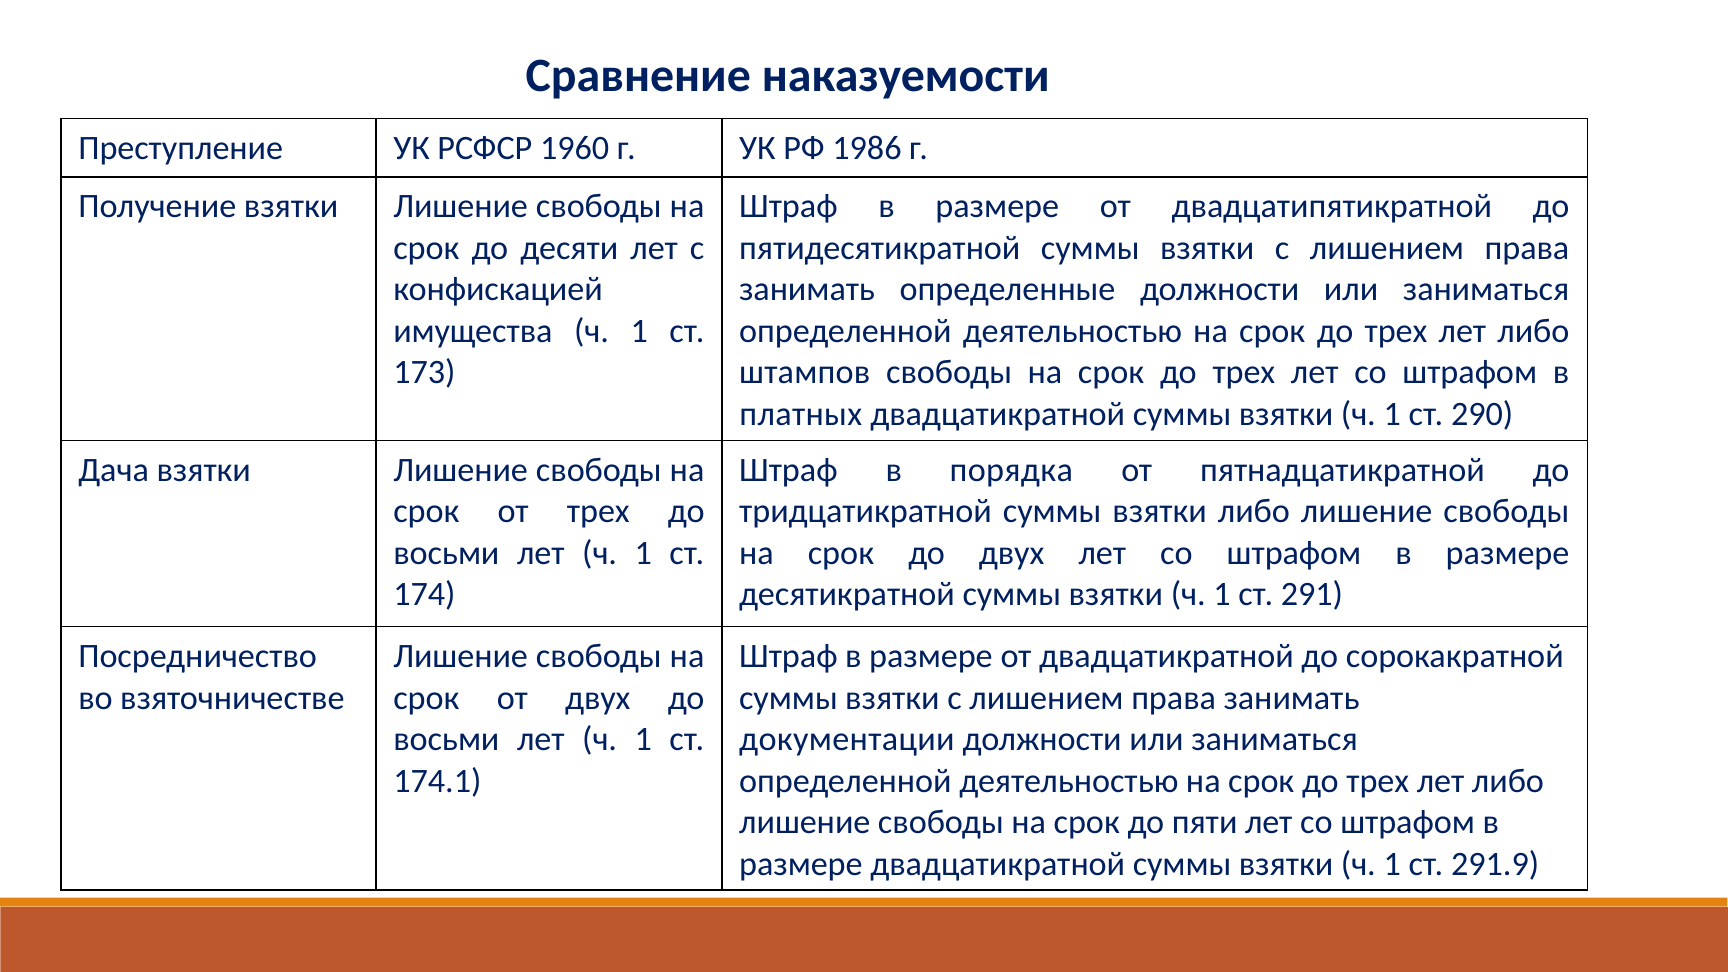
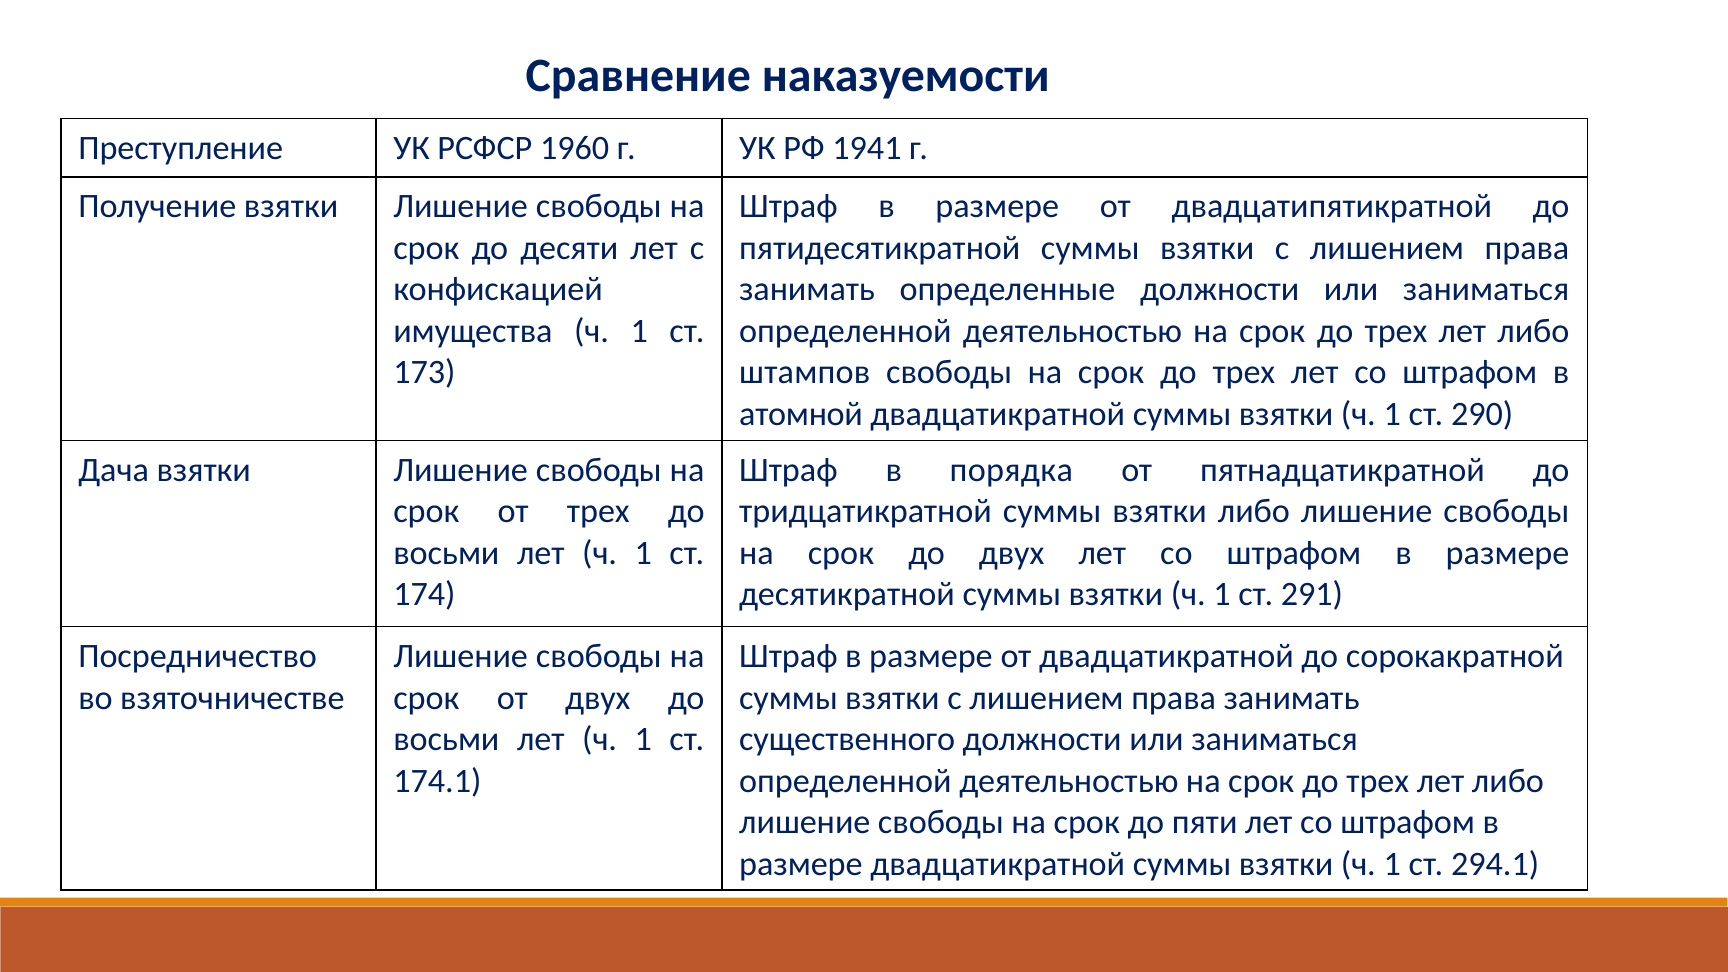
1986: 1986 -> 1941 (867, 148)
платных: платных -> атомной (801, 414)
документации: документации -> существенного (847, 739)
291.9: 291.9 -> 294.1 (1495, 864)
